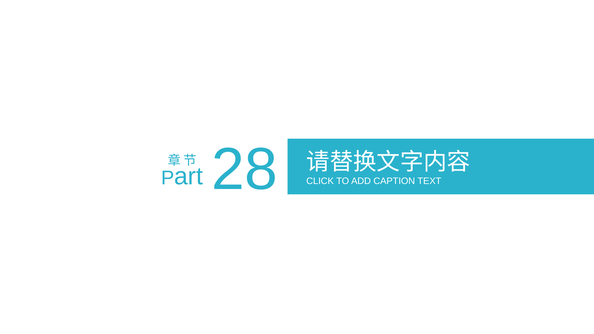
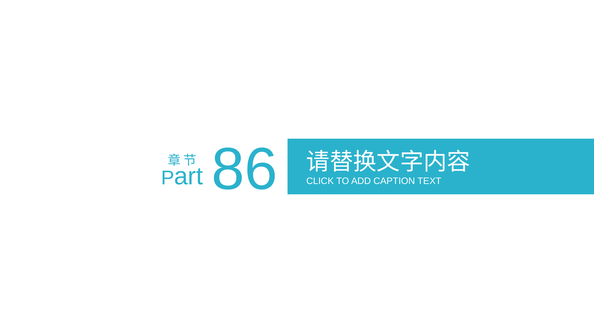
28: 28 -> 86 (245, 170)
